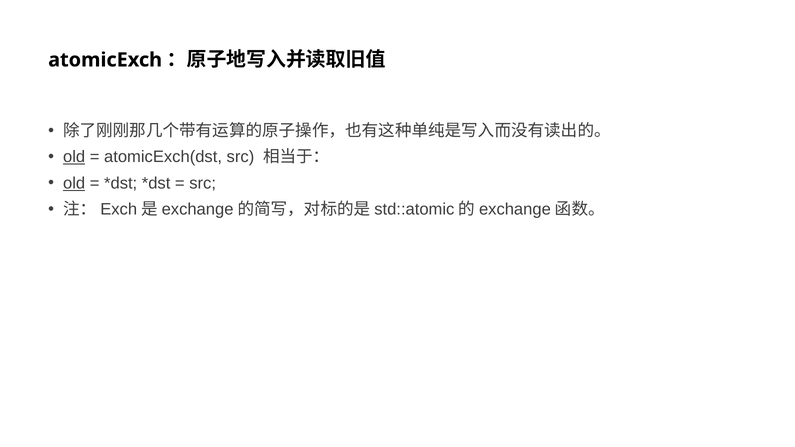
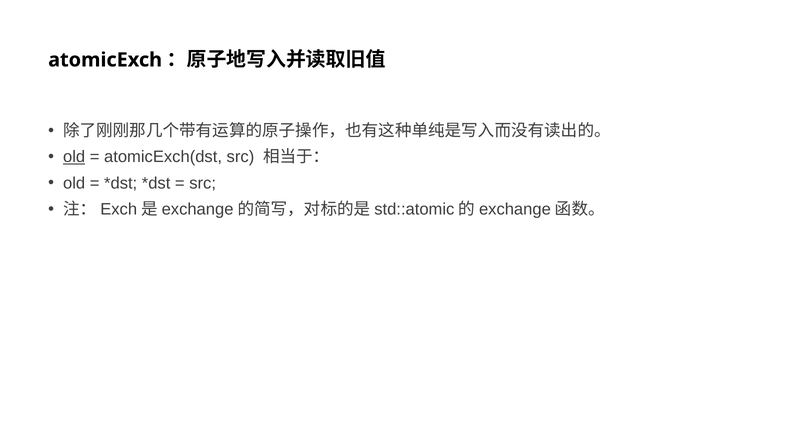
old underline: present -> none (74, 183)
